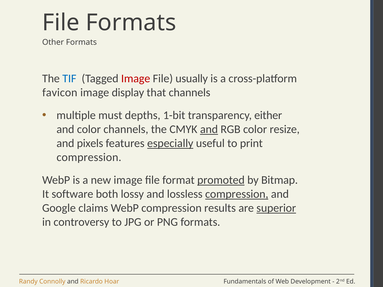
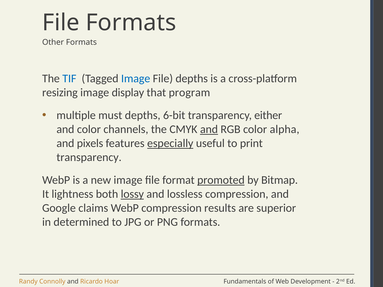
Image colour: red -> blue (136, 79)
File usually: usually -> depths (192, 79)
favicon: favicon -> resizing (60, 93)
that channels: channels -> program (189, 93)
1-bit: 1-bit -> 6-bit (174, 115)
resize: resize -> alpha (285, 129)
compression: compression -> transparency (89, 158)
software: software -> lightness (72, 194)
lossy underline: none -> present (132, 194)
compression underline: present -> none (237, 194)
superior underline: present -> none (276, 208)
controversy: controversy -> determined (81, 222)
